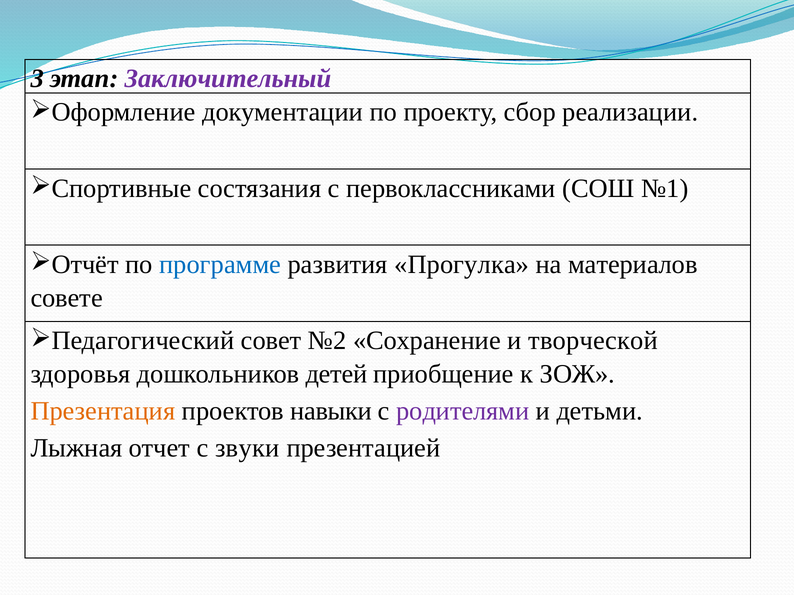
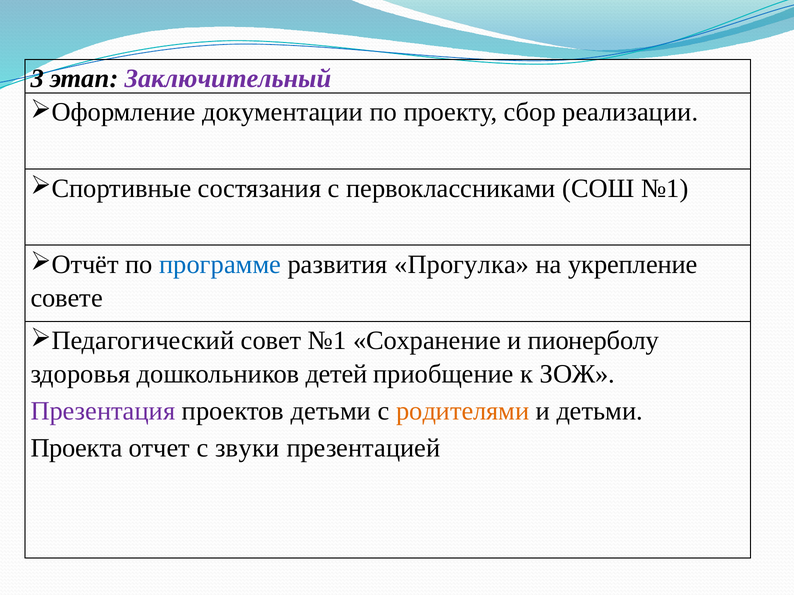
материалов: материалов -> укрепление (633, 265)
совет №2: №2 -> №1 (327, 341)
творческой: творческой -> пионерболу (593, 341)
Презентация colour: orange -> purple (103, 411)
проектов навыки: навыки -> детьми (331, 411)
родителями colour: purple -> orange (463, 411)
Лыжная: Лыжная -> Проекта (77, 448)
